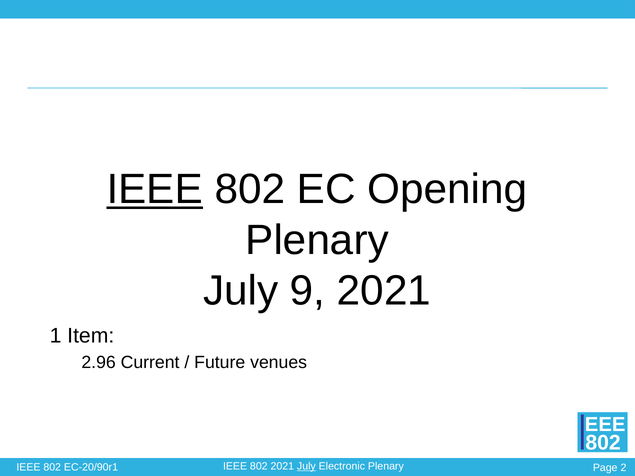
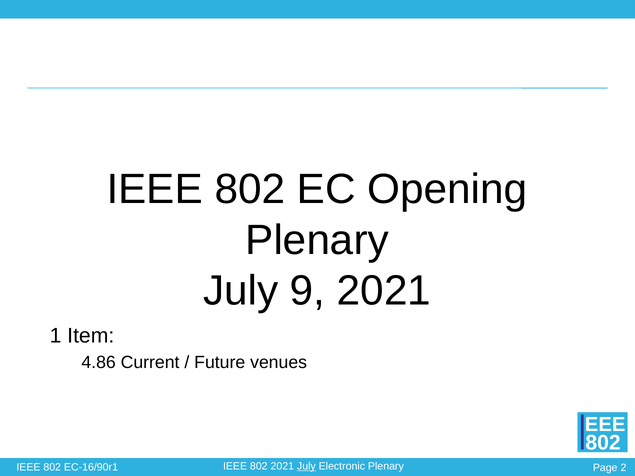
IEEE underline: present -> none (155, 190)
2.96: 2.96 -> 4.86 (99, 363)
EC-20/90r1: EC-20/90r1 -> EC-16/90r1 (91, 468)
